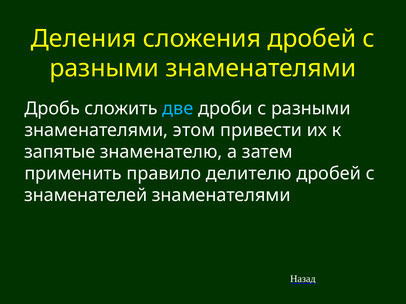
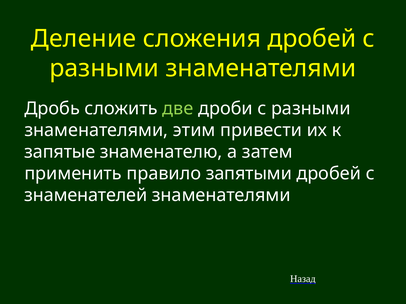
Деления: Деления -> Деление (84, 39)
две colour: light blue -> light green (178, 109)
этом: этом -> этим (194, 130)
делителю: делителю -> запятыми (249, 174)
